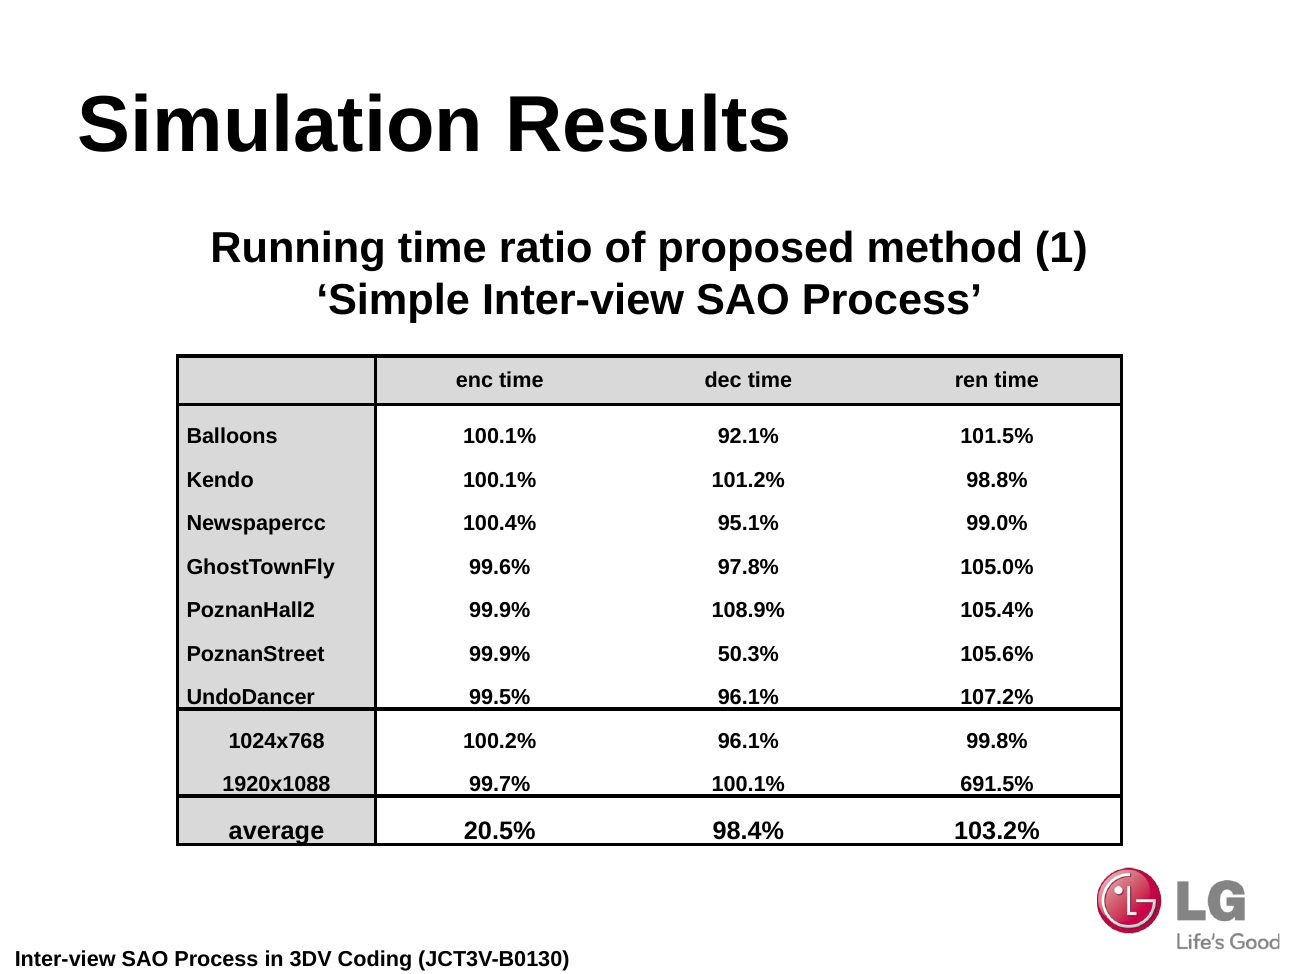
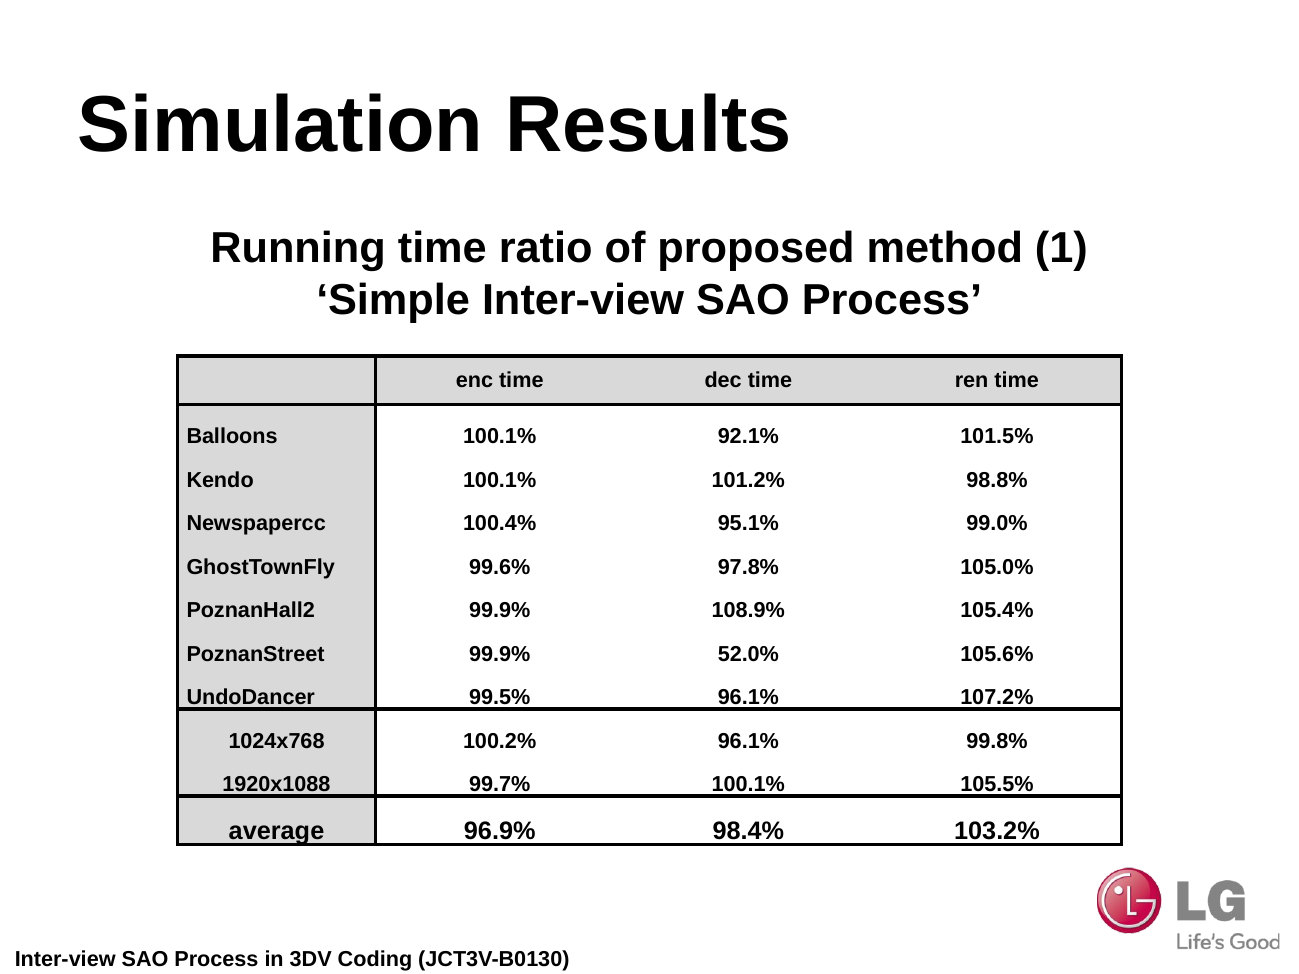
50.3%: 50.3% -> 52.0% (748, 654)
691.5%: 691.5% -> 105.5% (997, 785)
20.5%: 20.5% -> 96.9% (500, 831)
